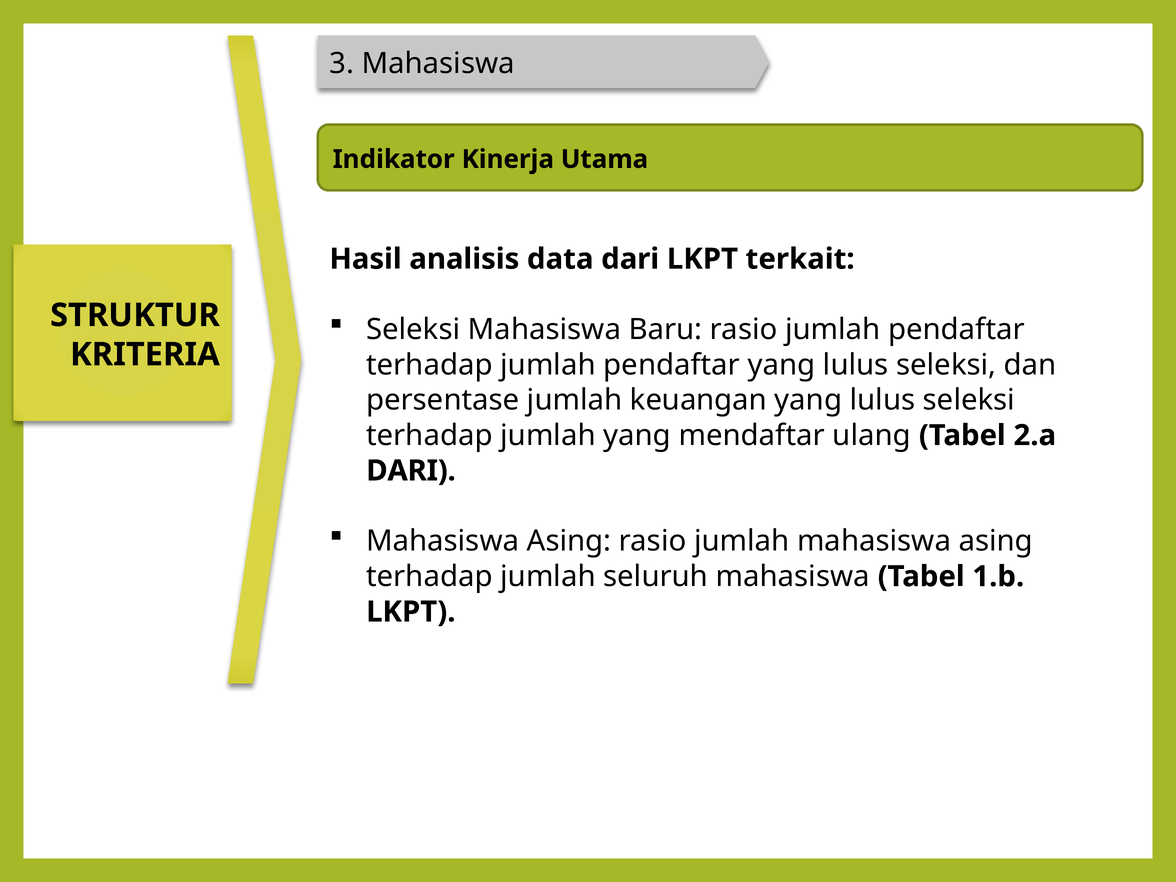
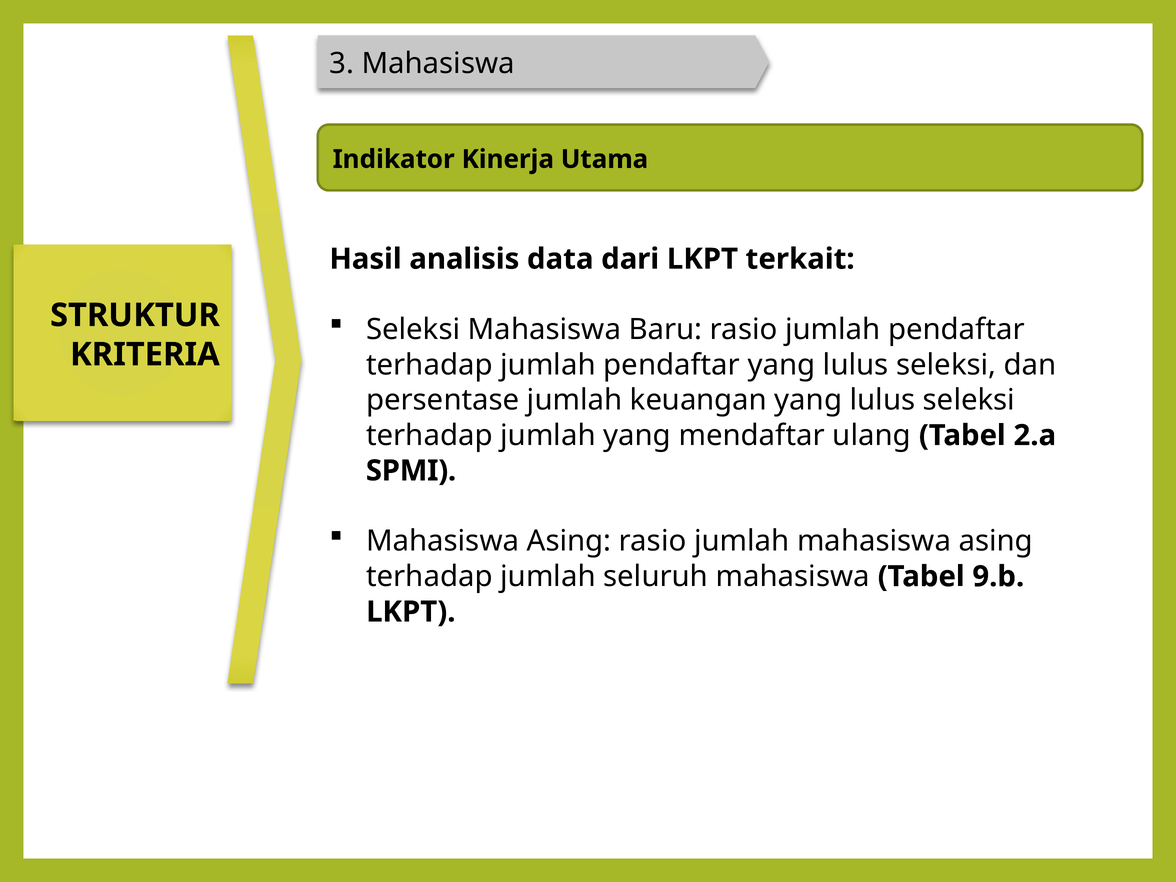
DARI: DARI -> SPMI (411, 471)
1.b: 1.b -> 9.b (998, 577)
